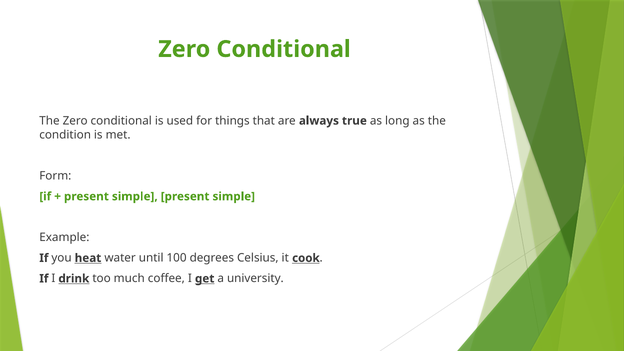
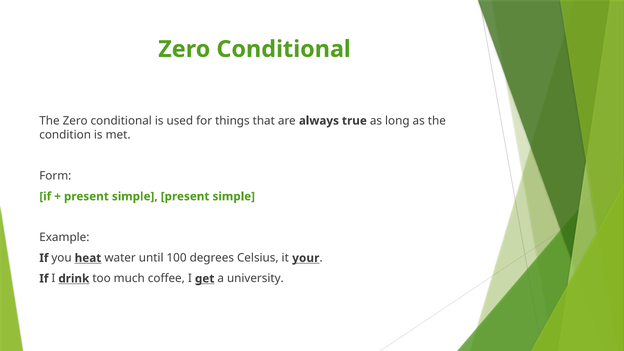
cook: cook -> your (306, 258)
